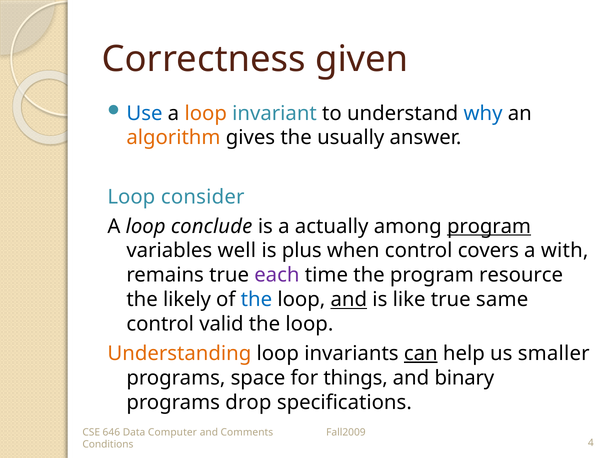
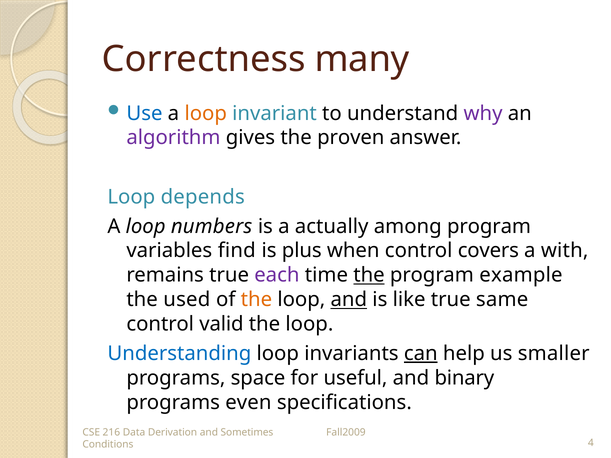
given: given -> many (362, 59)
why colour: blue -> purple (483, 113)
algorithm colour: orange -> purple (173, 138)
usually: usually -> proven (351, 138)
consider: consider -> depends (203, 197)
conclude: conclude -> numbers (212, 226)
program underline: present -> none (489, 226)
well: well -> find (237, 251)
the underline: none -> present (369, 275)
resource: resource -> example (521, 275)
likely: likely -> used (187, 300)
the colour: blue -> orange (256, 300)
Understanding colour: orange -> blue (179, 354)
things: things -> useful (355, 378)
drop: drop -> even (248, 403)
646: 646 -> 216 (111, 432)
Computer: Computer -> Derivation (173, 432)
Comments: Comments -> Sometimes (247, 432)
